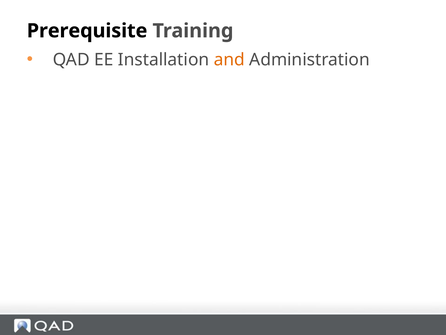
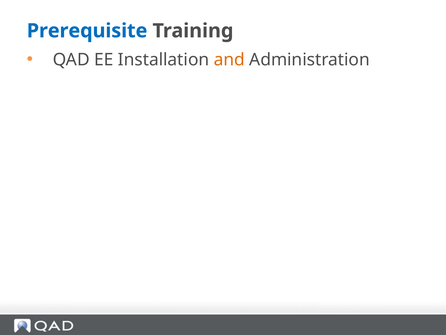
Prerequisite colour: black -> blue (87, 31)
